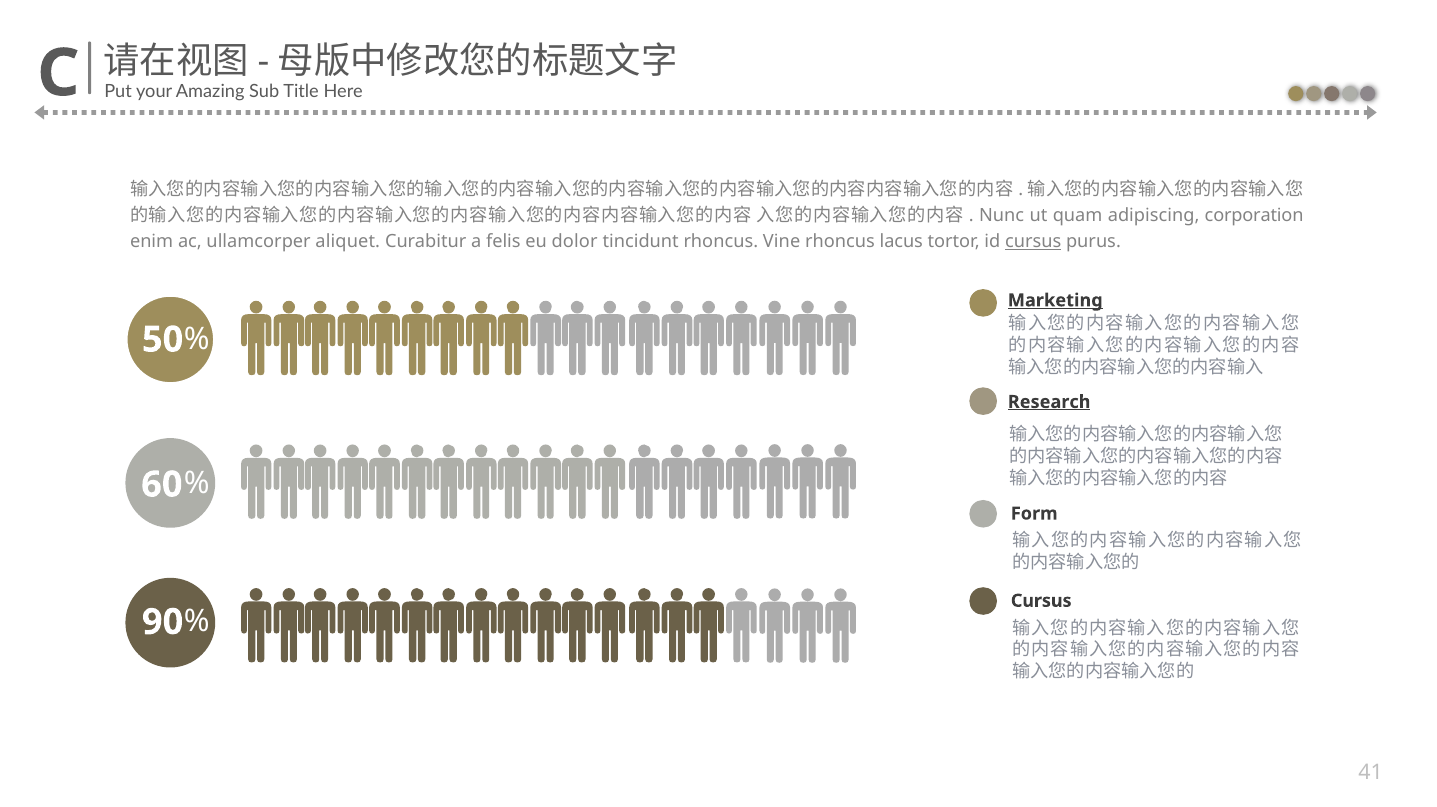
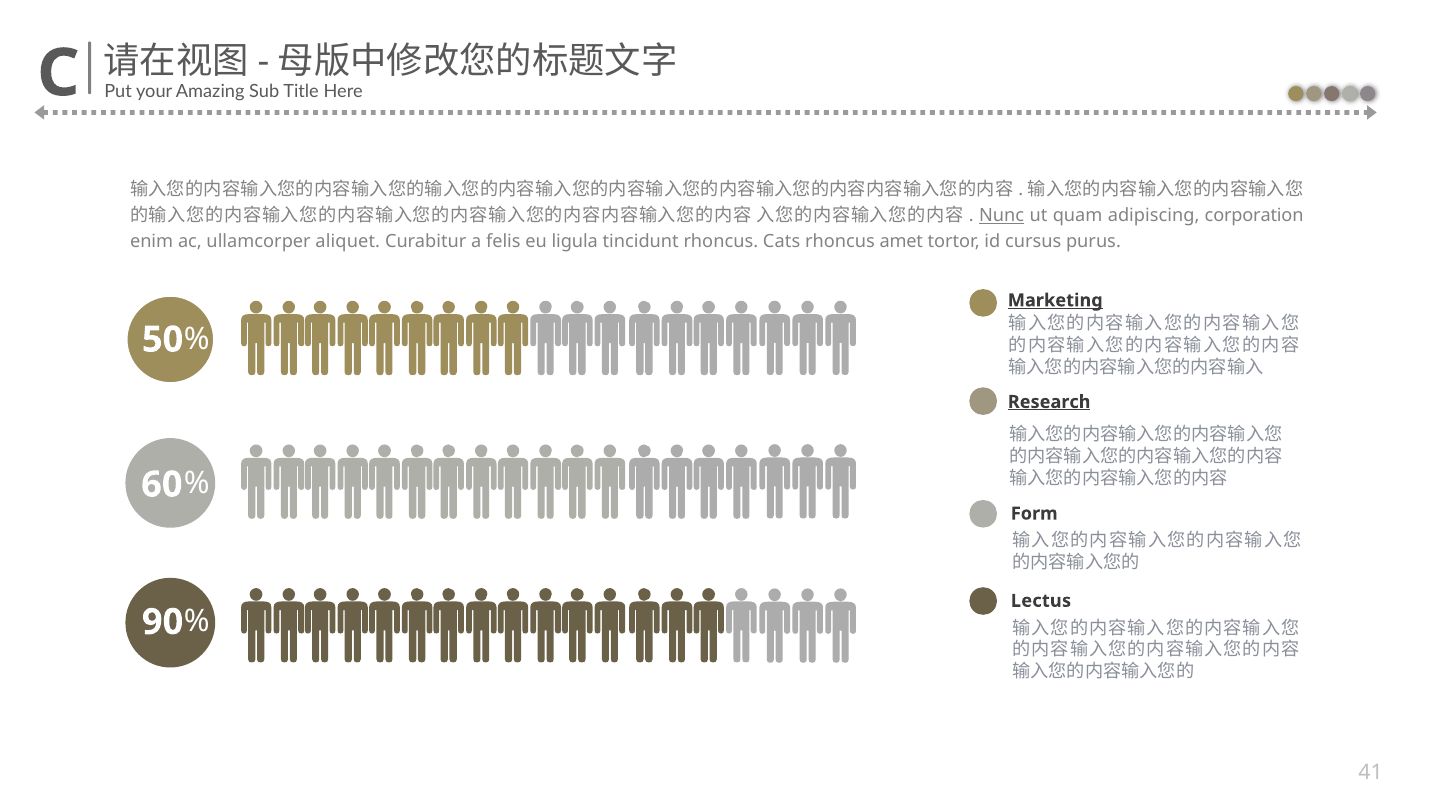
Nunc underline: none -> present (1002, 215)
dolor: dolor -> ligula (575, 242)
Vine: Vine -> Cats (782, 242)
lacus: lacus -> amet (901, 242)
cursus underline: present -> none (1033, 242)
Cursus: Cursus -> Lectus (1041, 600)
